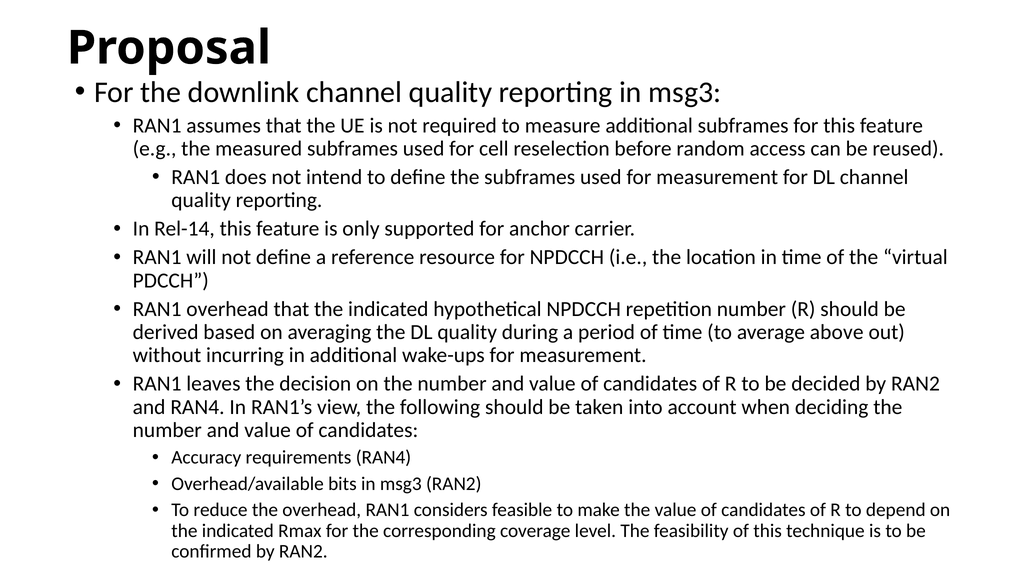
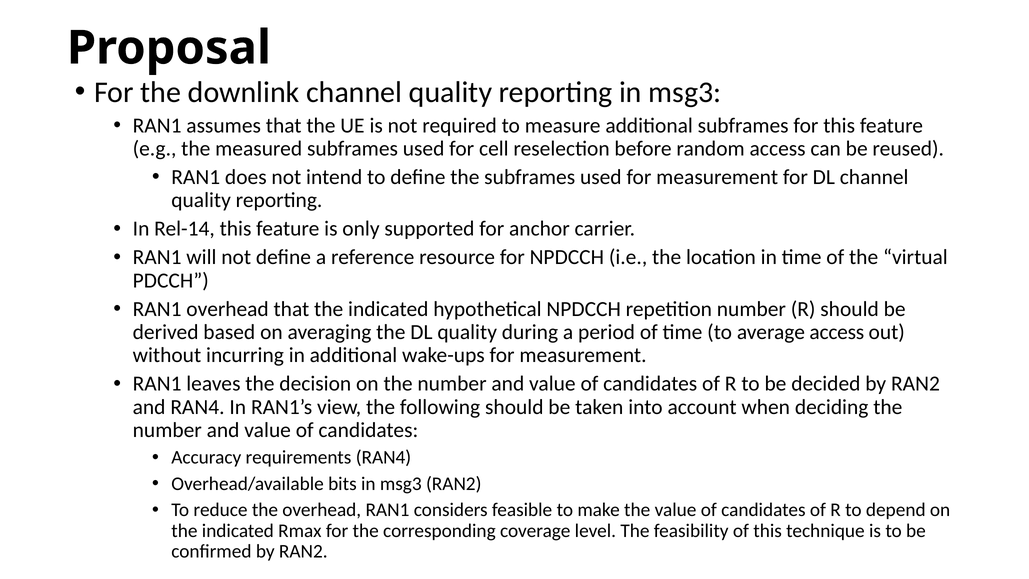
average above: above -> access (837, 332)
